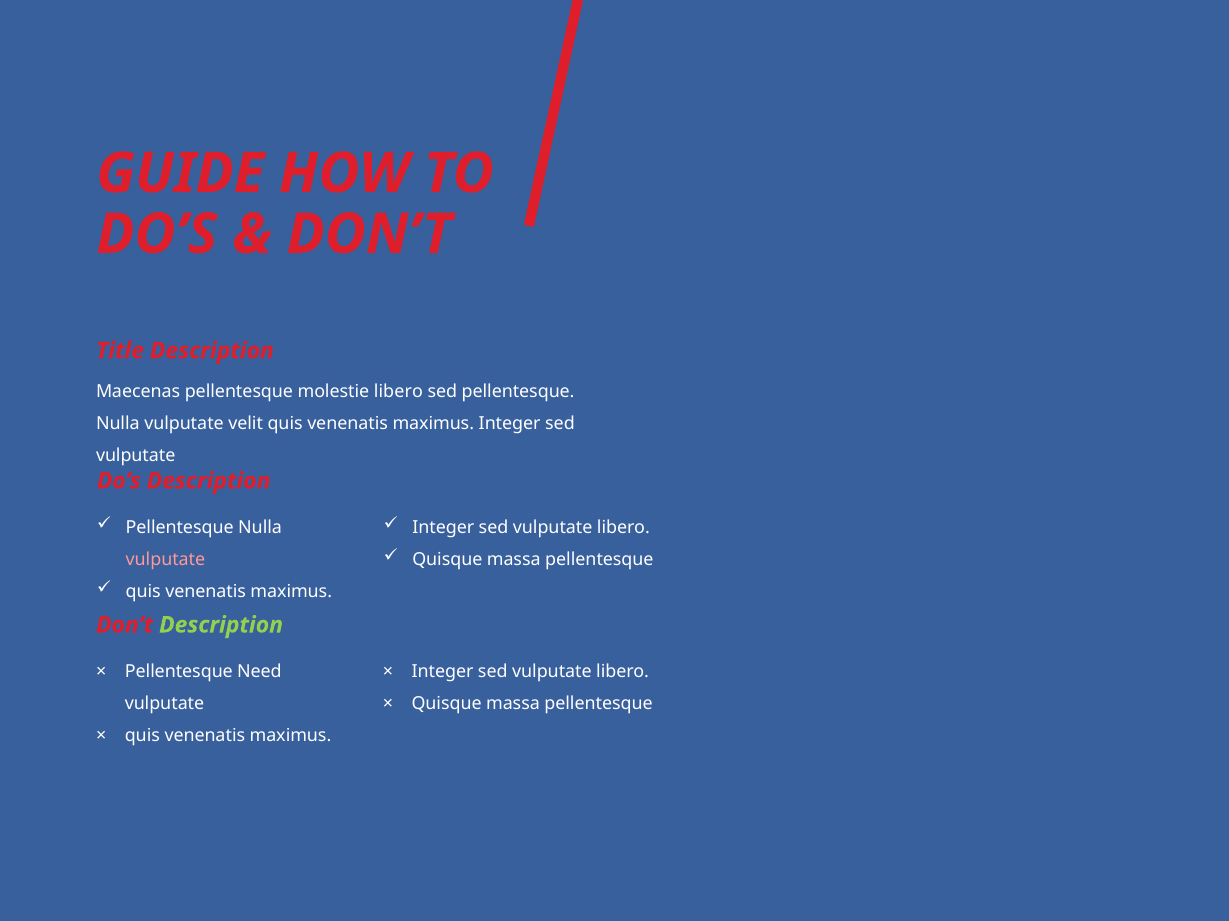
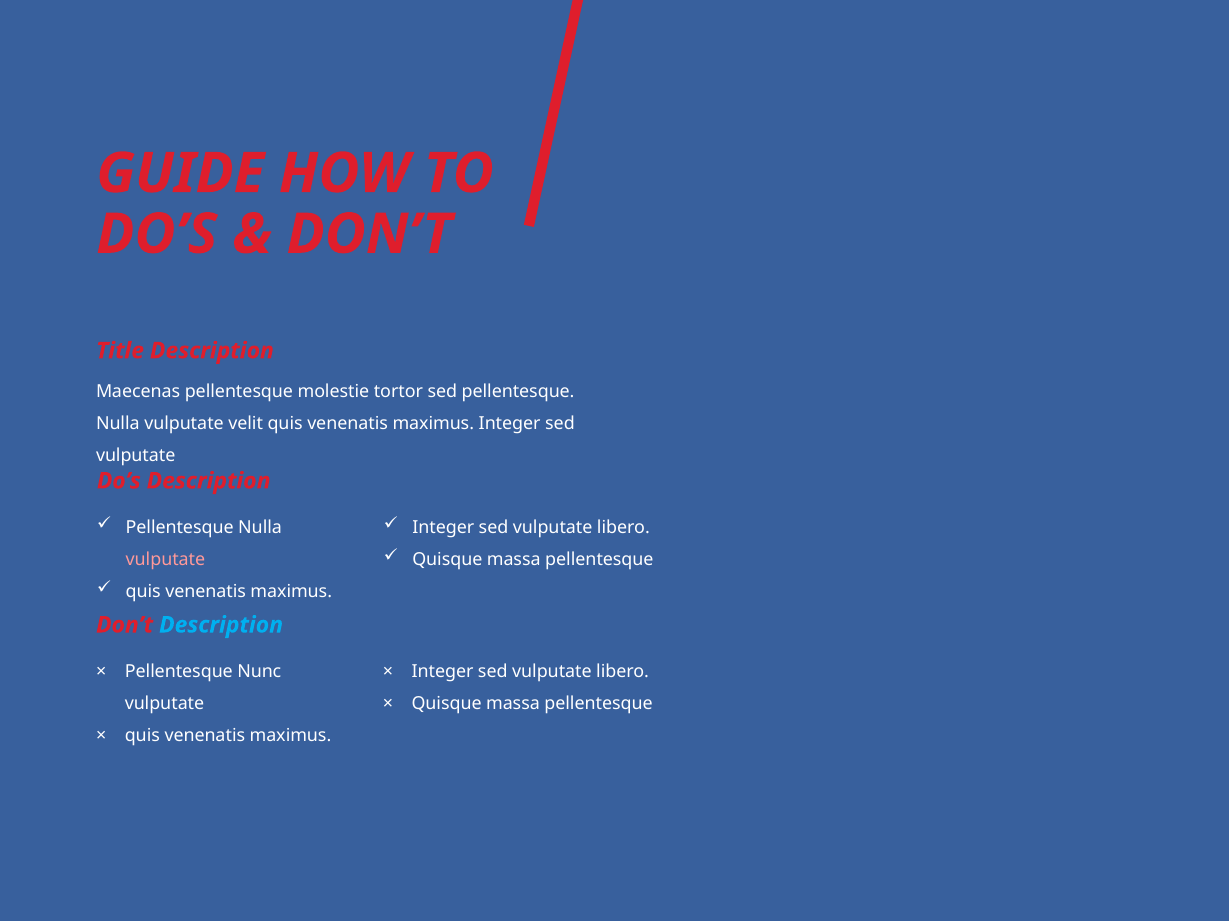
molestie libero: libero -> tortor (398, 392)
Description colour: light green -> light blue (221, 625)
Need: Need -> Nunc (259, 672)
